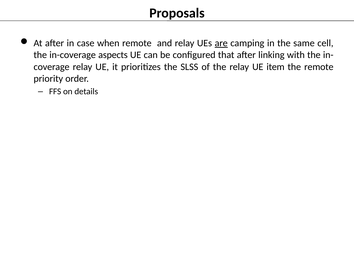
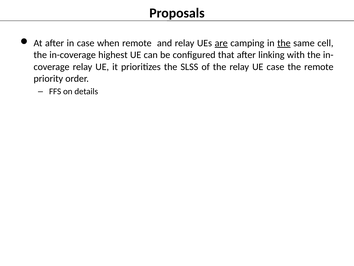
the underline: none -> present (284, 43)
aspects: aspects -> highest (113, 55)
UE item: item -> case (275, 67)
